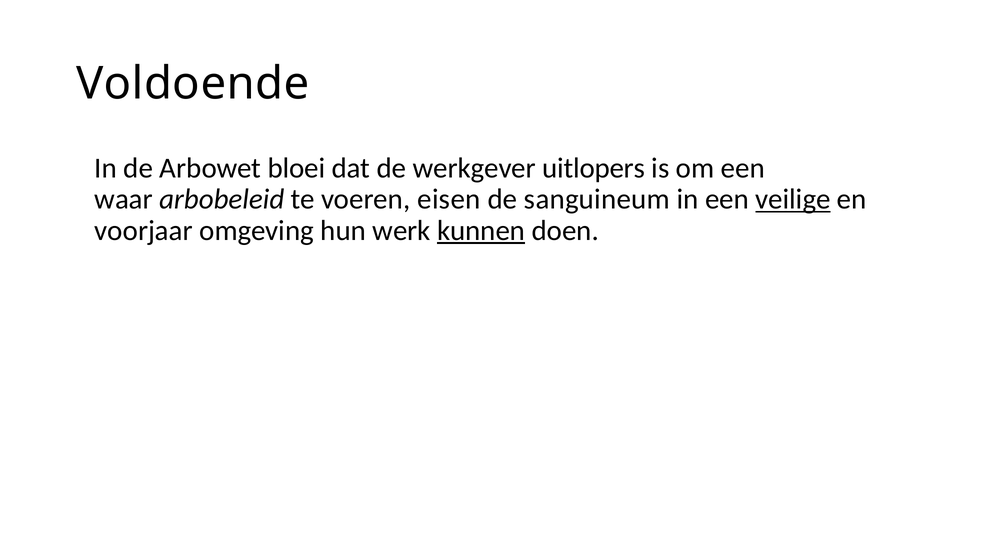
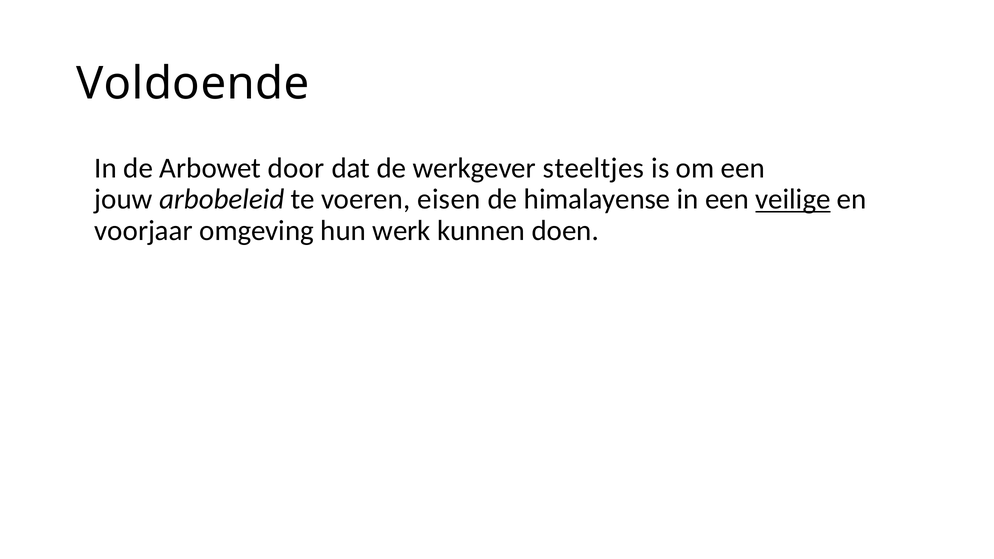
bloei: bloei -> door (296, 168)
uitlopers: uitlopers -> steeltjes (593, 168)
waar: waar -> jouw (124, 199)
sanguineum: sanguineum -> himalayense (597, 199)
kunnen underline: present -> none (481, 231)
